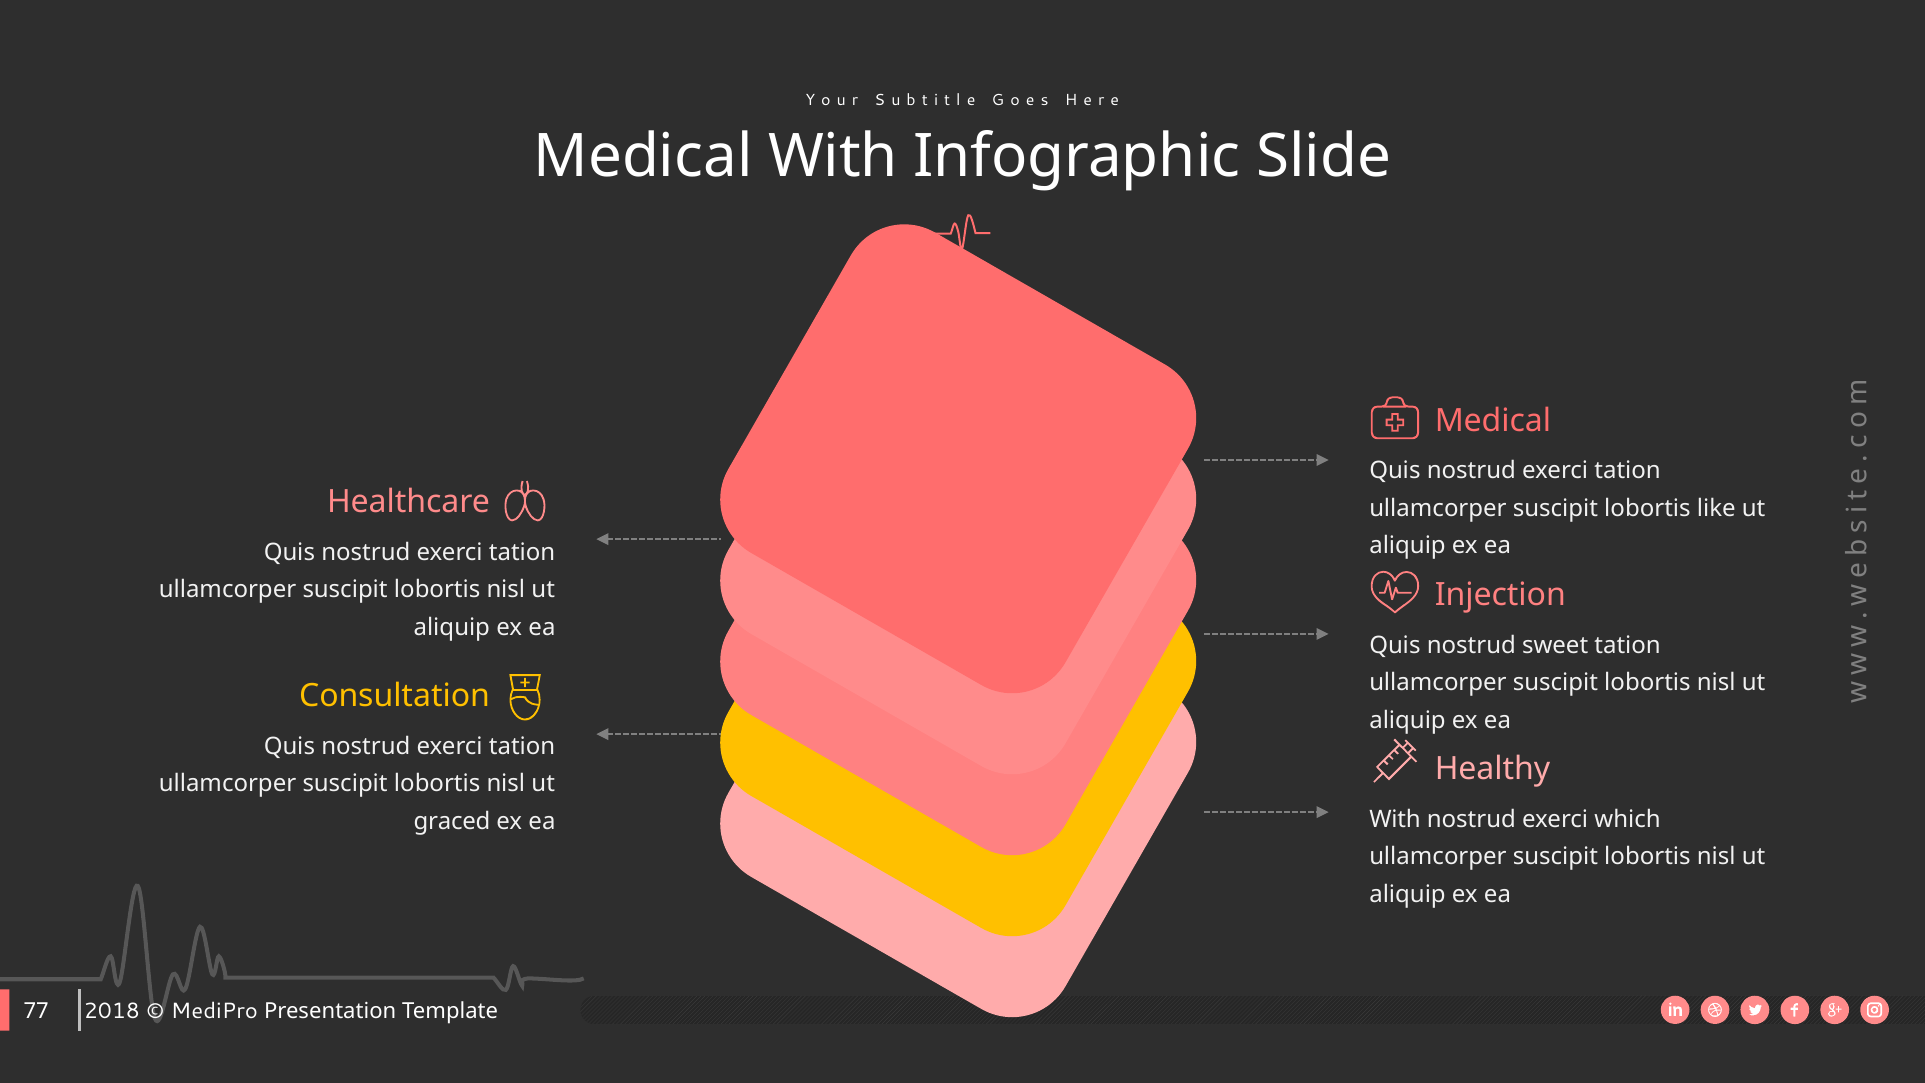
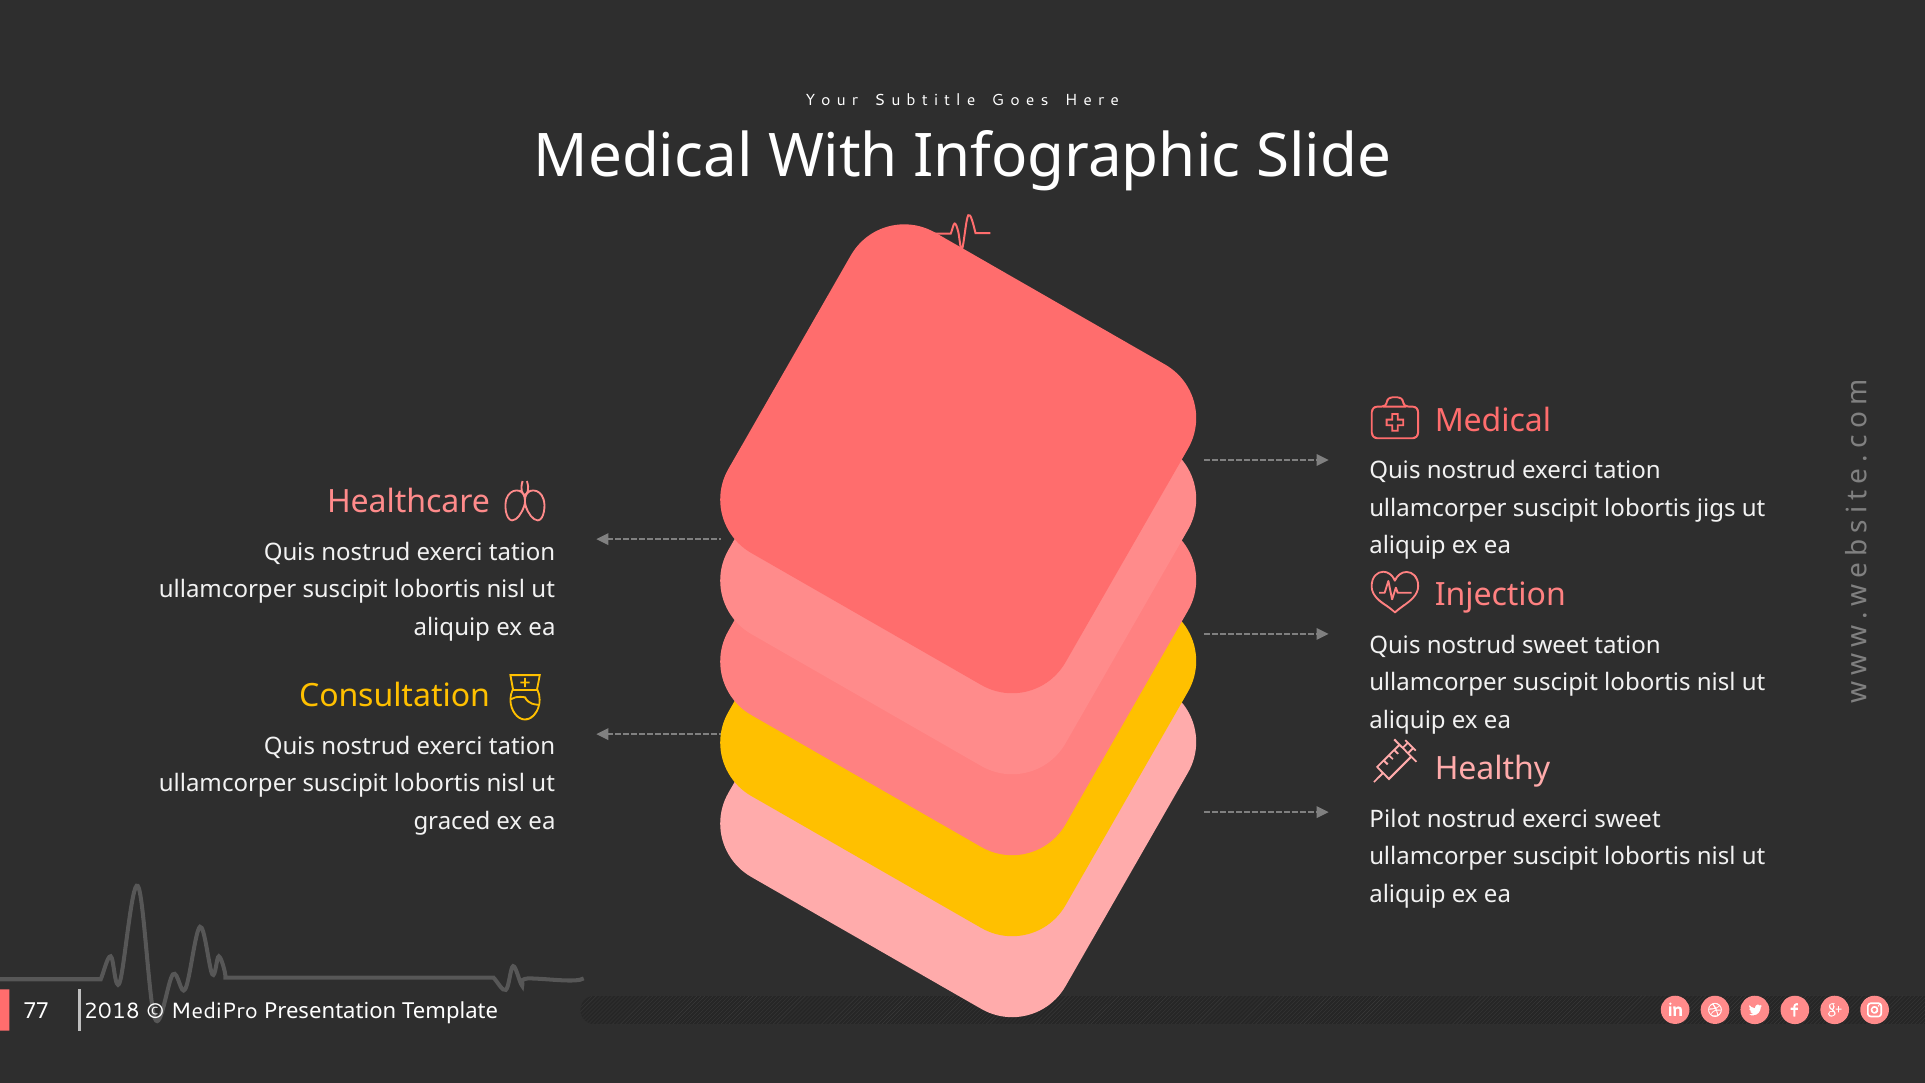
like: like -> jigs (1716, 508)
With: With -> Pilot (1395, 819)
exerci which: which -> sweet (1628, 819)
